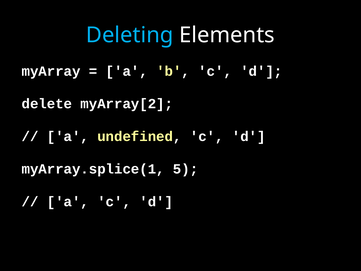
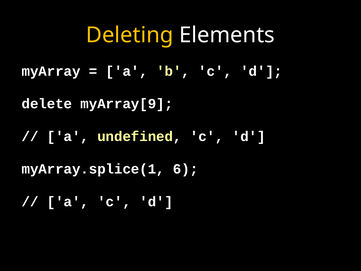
Deleting colour: light blue -> yellow (130, 35)
myArray[2: myArray[2 -> myArray[9 (127, 104)
5: 5 -> 6 (186, 169)
